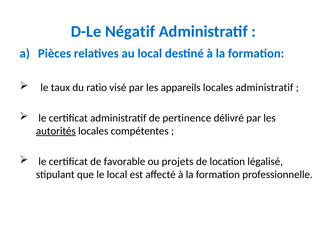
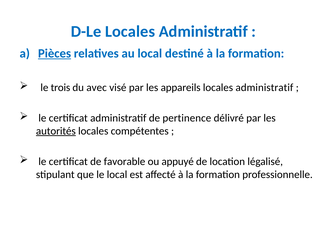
D-Le Négatif: Négatif -> Locales (130, 31)
Pièces underline: none -> present (55, 54)
taux: taux -> trois (60, 88)
ratio: ratio -> avec (97, 88)
projets: projets -> appuyé (178, 162)
